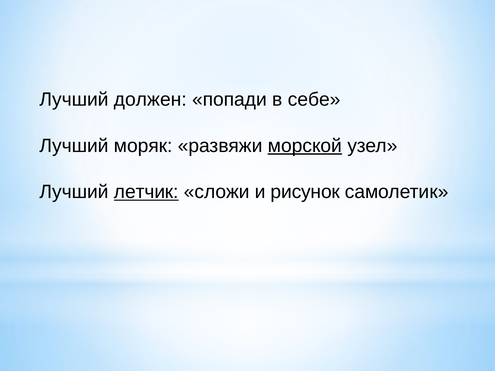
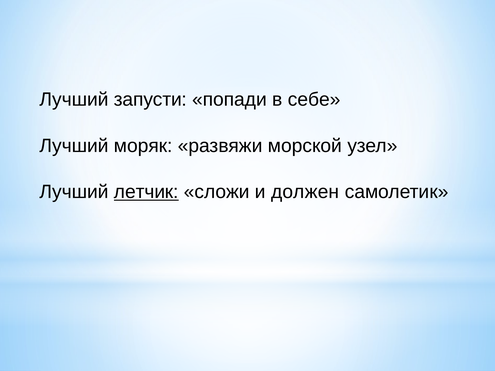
должен: должен -> запусти (150, 100)
морской underline: present -> none (305, 146)
рисунок: рисунок -> должен (305, 192)
